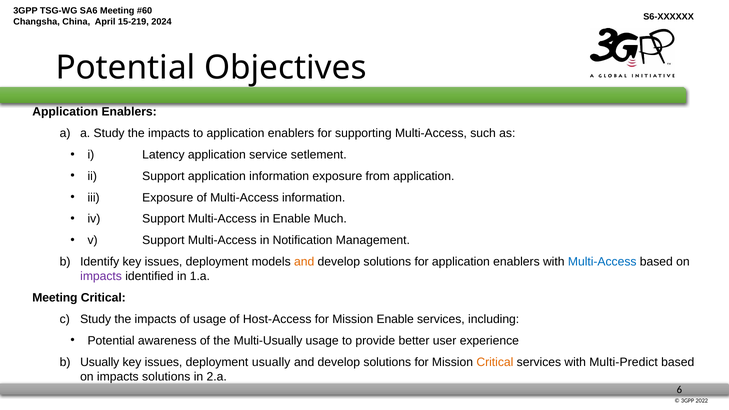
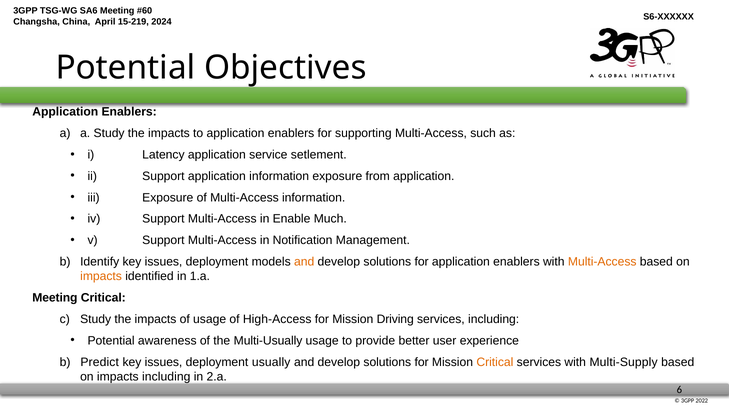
Multi-Access colour: blue -> orange (602, 262)
impacts colour: purple -> orange (101, 276)
Host-Access: Host-Access -> High-Access (277, 319)
Mission Enable: Enable -> Driving (395, 319)
Usually: Usually -> Predict (100, 362)
Multi-Predict: Multi-Predict -> Multi-Supply (624, 362)
impacts solutions: solutions -> including (166, 377)
